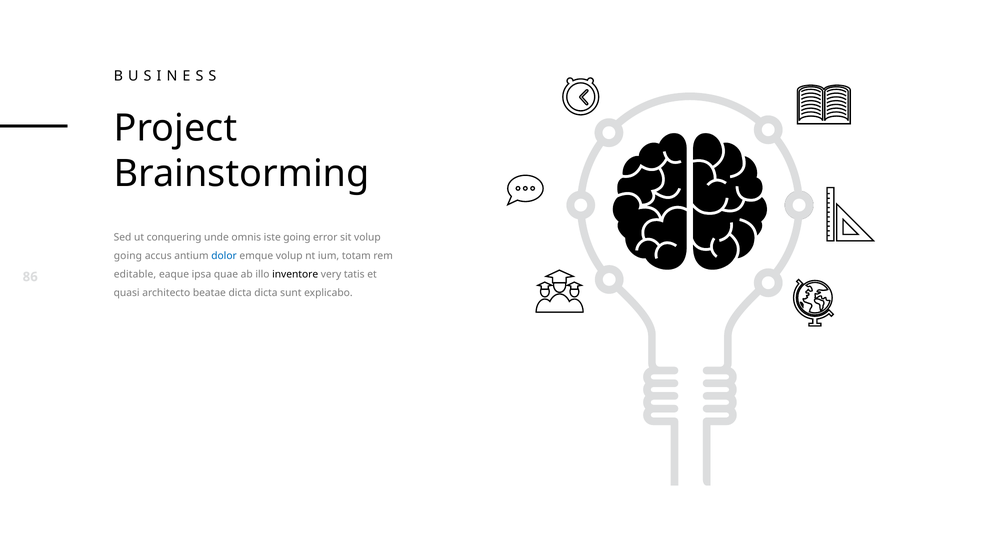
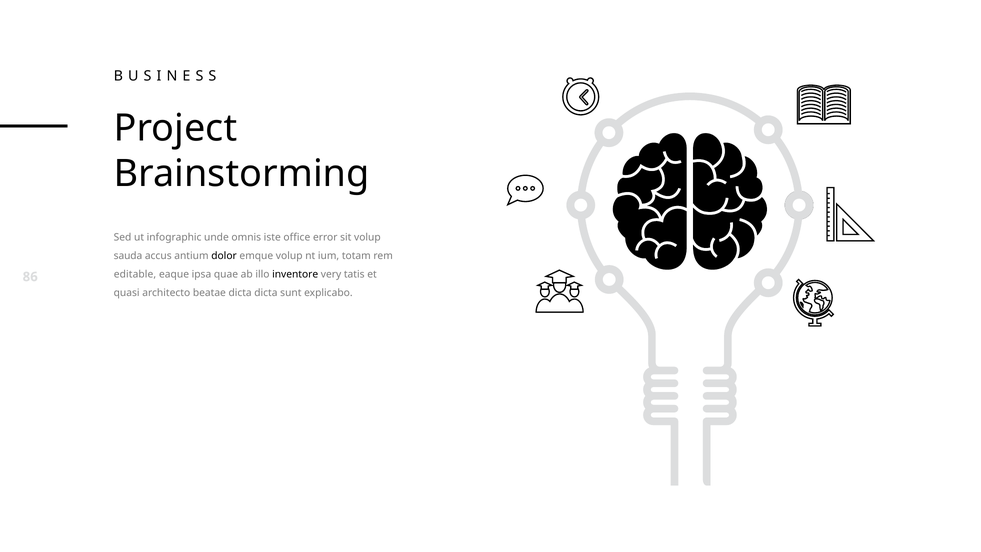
conquering: conquering -> infographic (174, 237)
iste going: going -> office (297, 237)
going: going -> sauda (128, 256)
dolor colour: blue -> black (224, 256)
